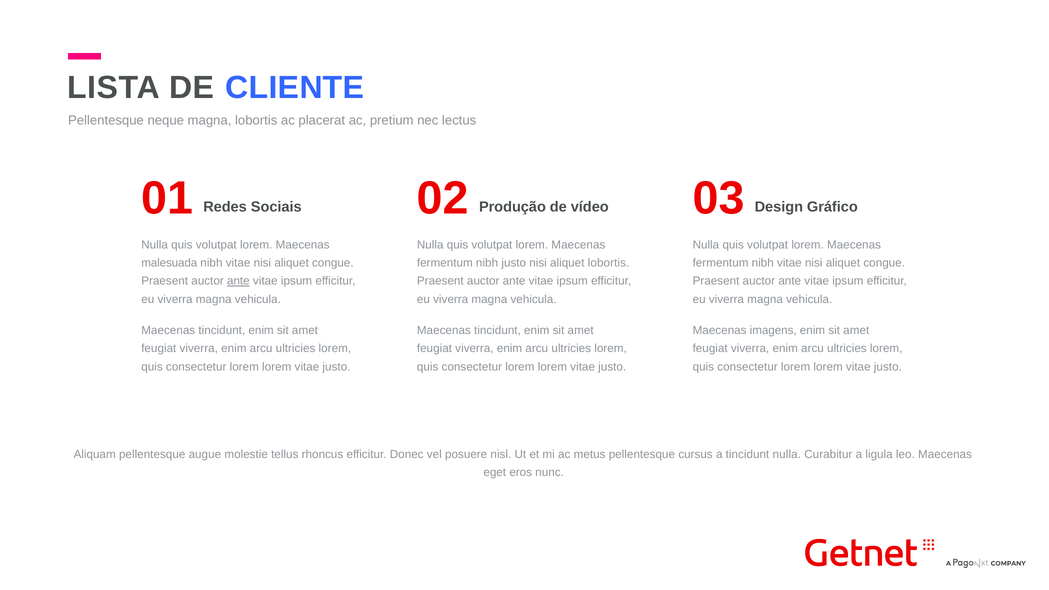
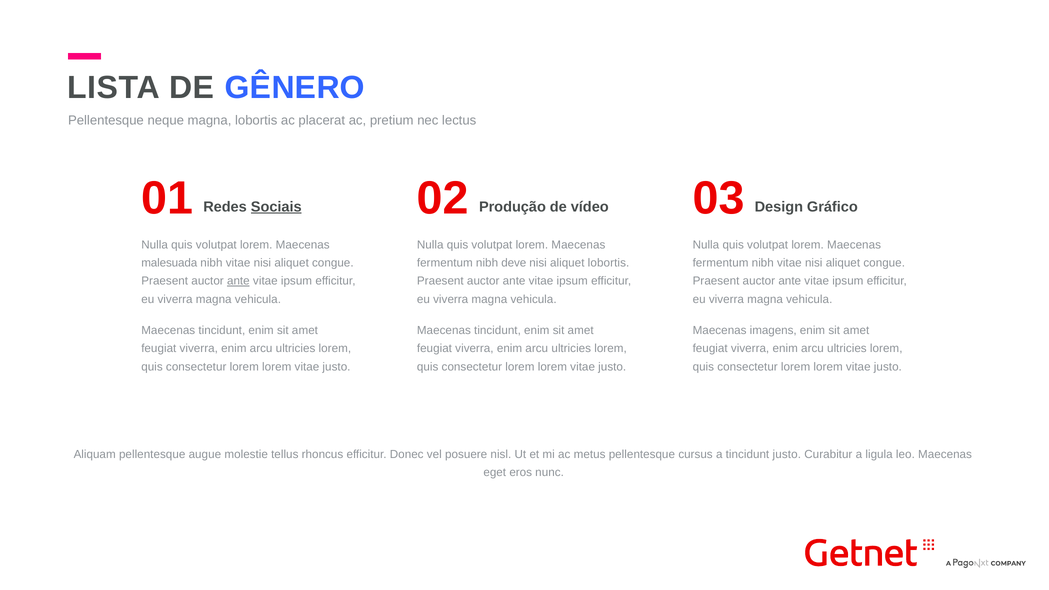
CLIENTE: CLIENTE -> GÊNERO (295, 88)
Sociais underline: none -> present (276, 207)
nibh justo: justo -> deve (514, 263)
tincidunt nulla: nulla -> justo (787, 455)
